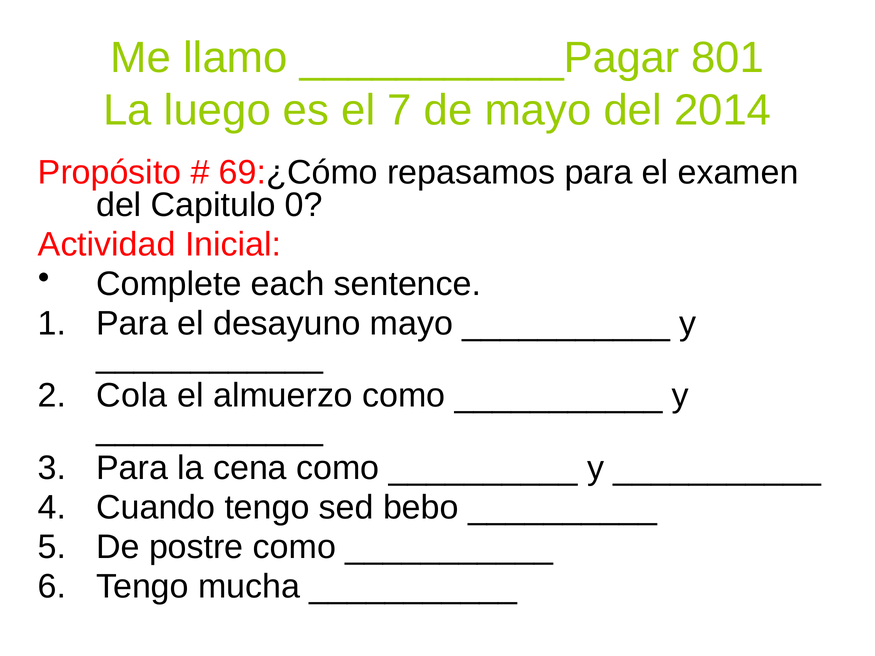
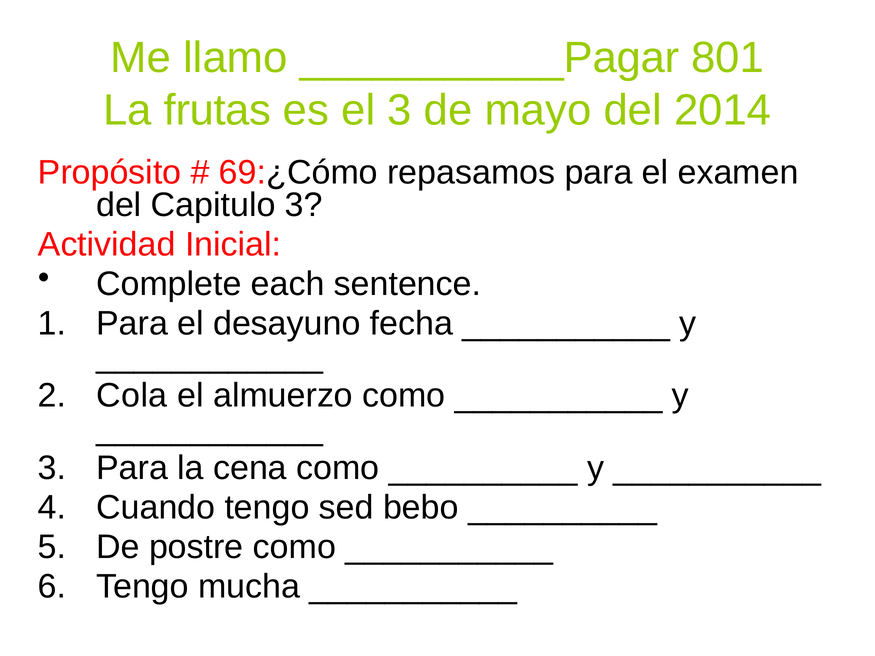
luego: luego -> frutas (218, 110)
el 7: 7 -> 3 (400, 110)
Capitulo 0: 0 -> 3 (304, 205)
desayuno mayo: mayo -> fecha (411, 324)
